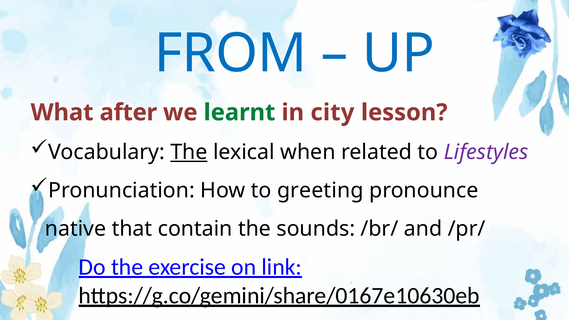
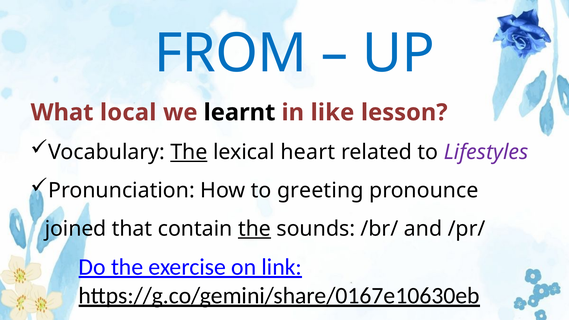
after: after -> local (128, 113)
learnt colour: green -> black (240, 113)
city: city -> like (332, 113)
when: when -> heart (308, 152)
native: native -> joined (76, 229)
the underline: none -> present (255, 229)
